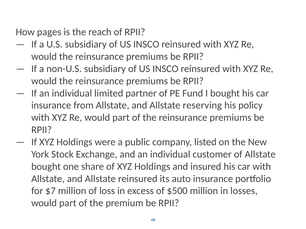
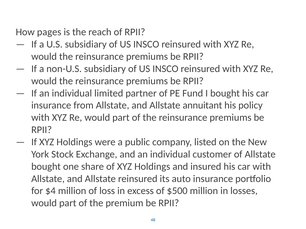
reserving: reserving -> annuitant (202, 106)
$7: $7 -> $4 (51, 191)
